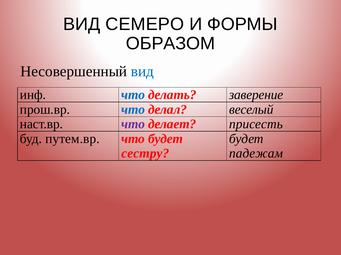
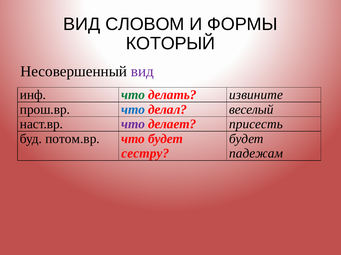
СЕМЕРО: СЕМЕРО -> СЛОВОМ (145, 24)
ОБРАЗОМ: ОБРАЗОМ -> КОТОРЫЙ (171, 44)
вид colour: blue -> purple (142, 72)
что colour: blue -> green (133, 95)
заверение: заверение -> извините (256, 95)
путем.вр: путем.вр -> потом.вр (73, 139)
